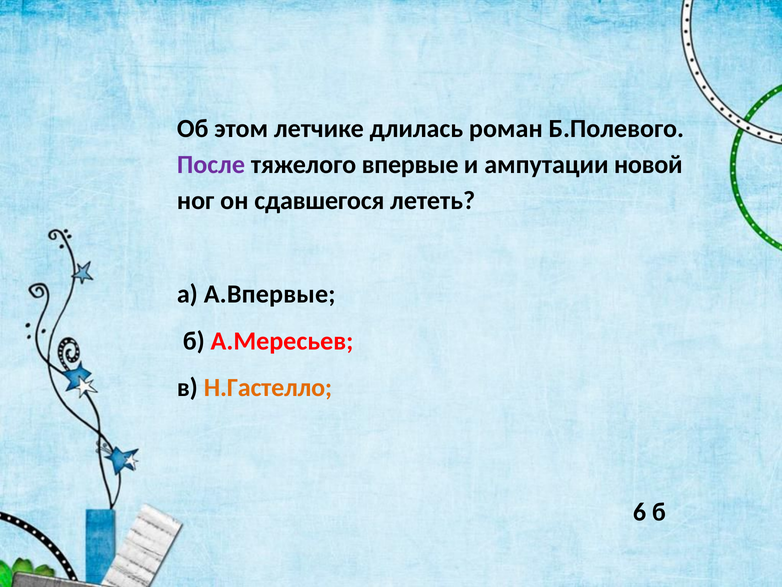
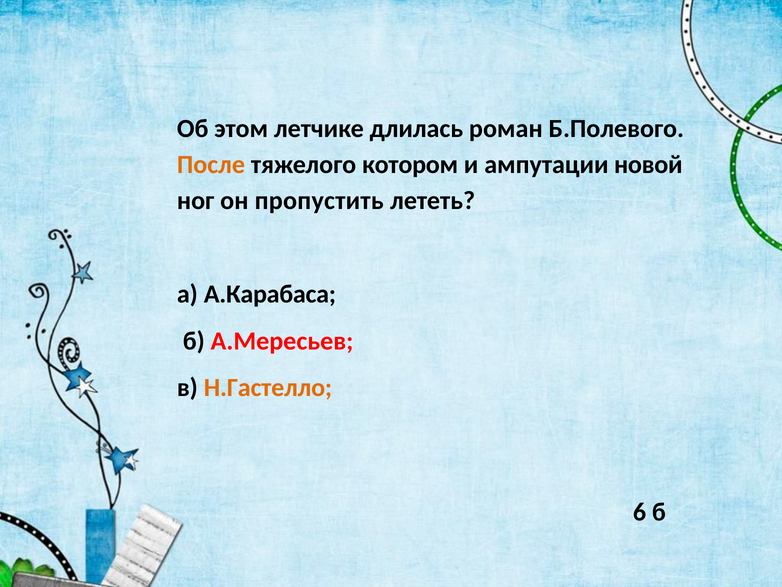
После colour: purple -> orange (211, 164)
впервые: впервые -> котором (410, 164)
сдавшегося: сдавшегося -> пропустить (319, 200)
А.Впервые: А.Впервые -> А.Карабаса (270, 294)
